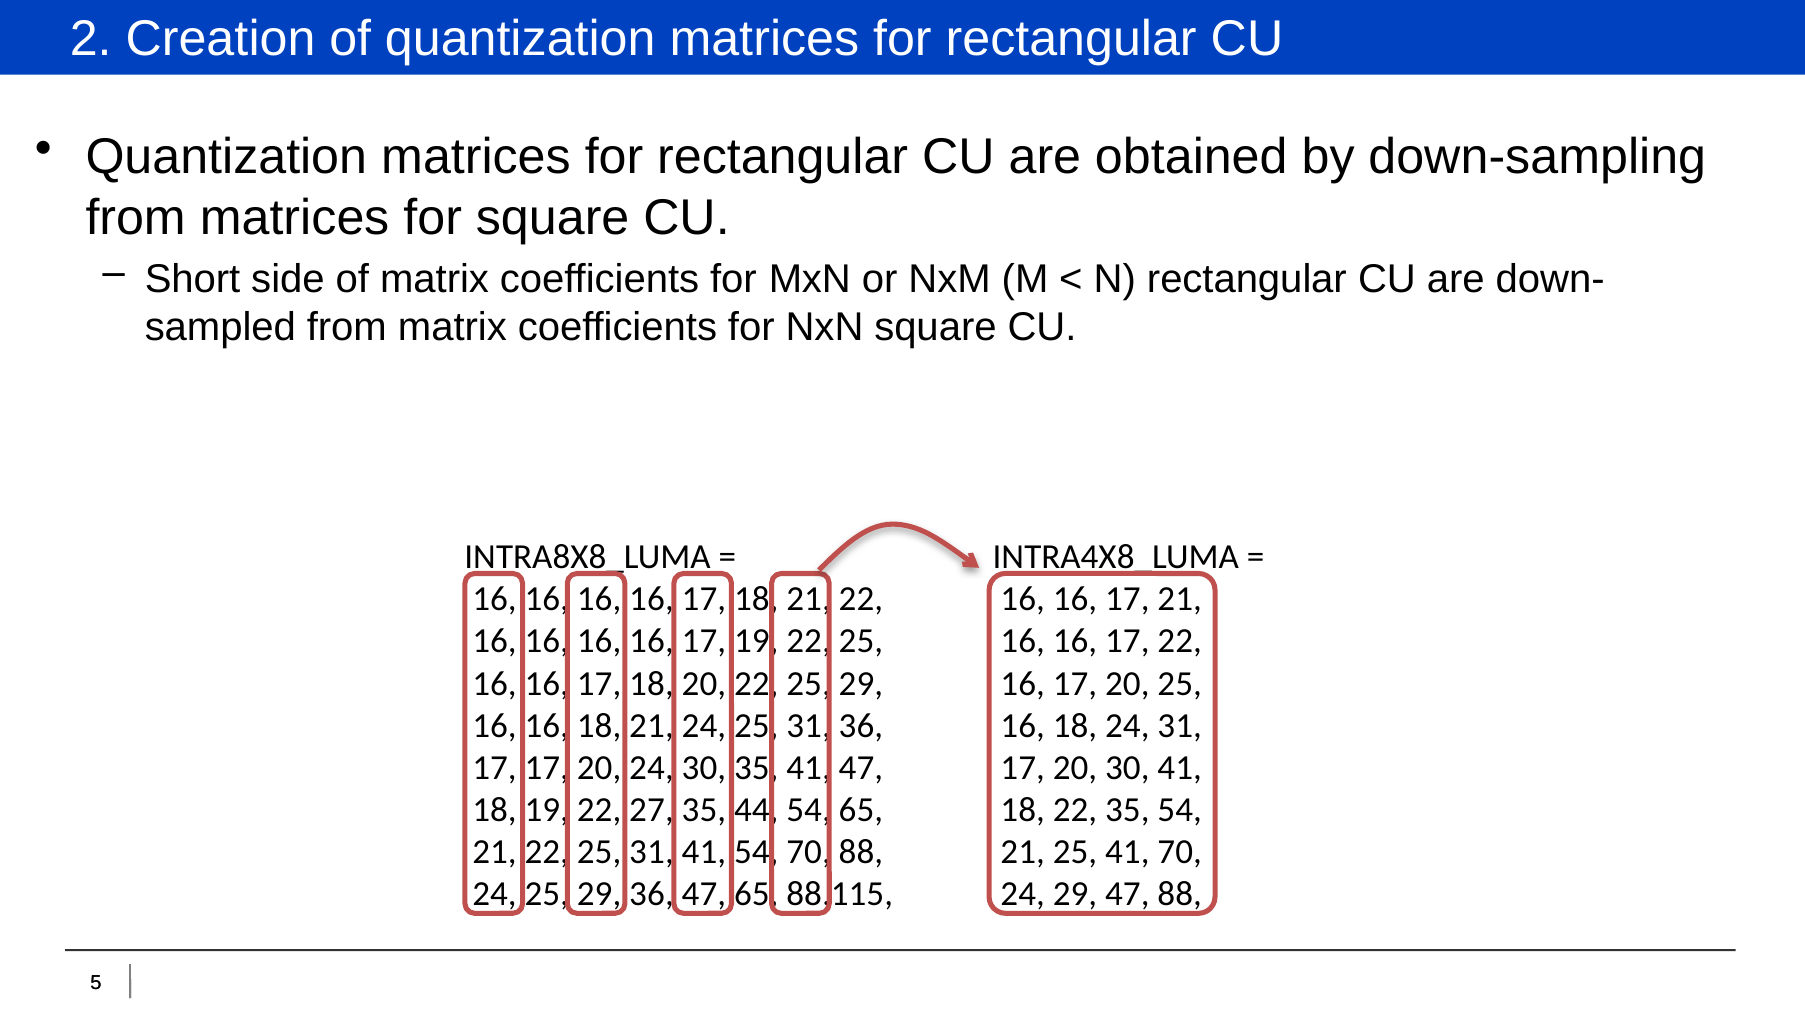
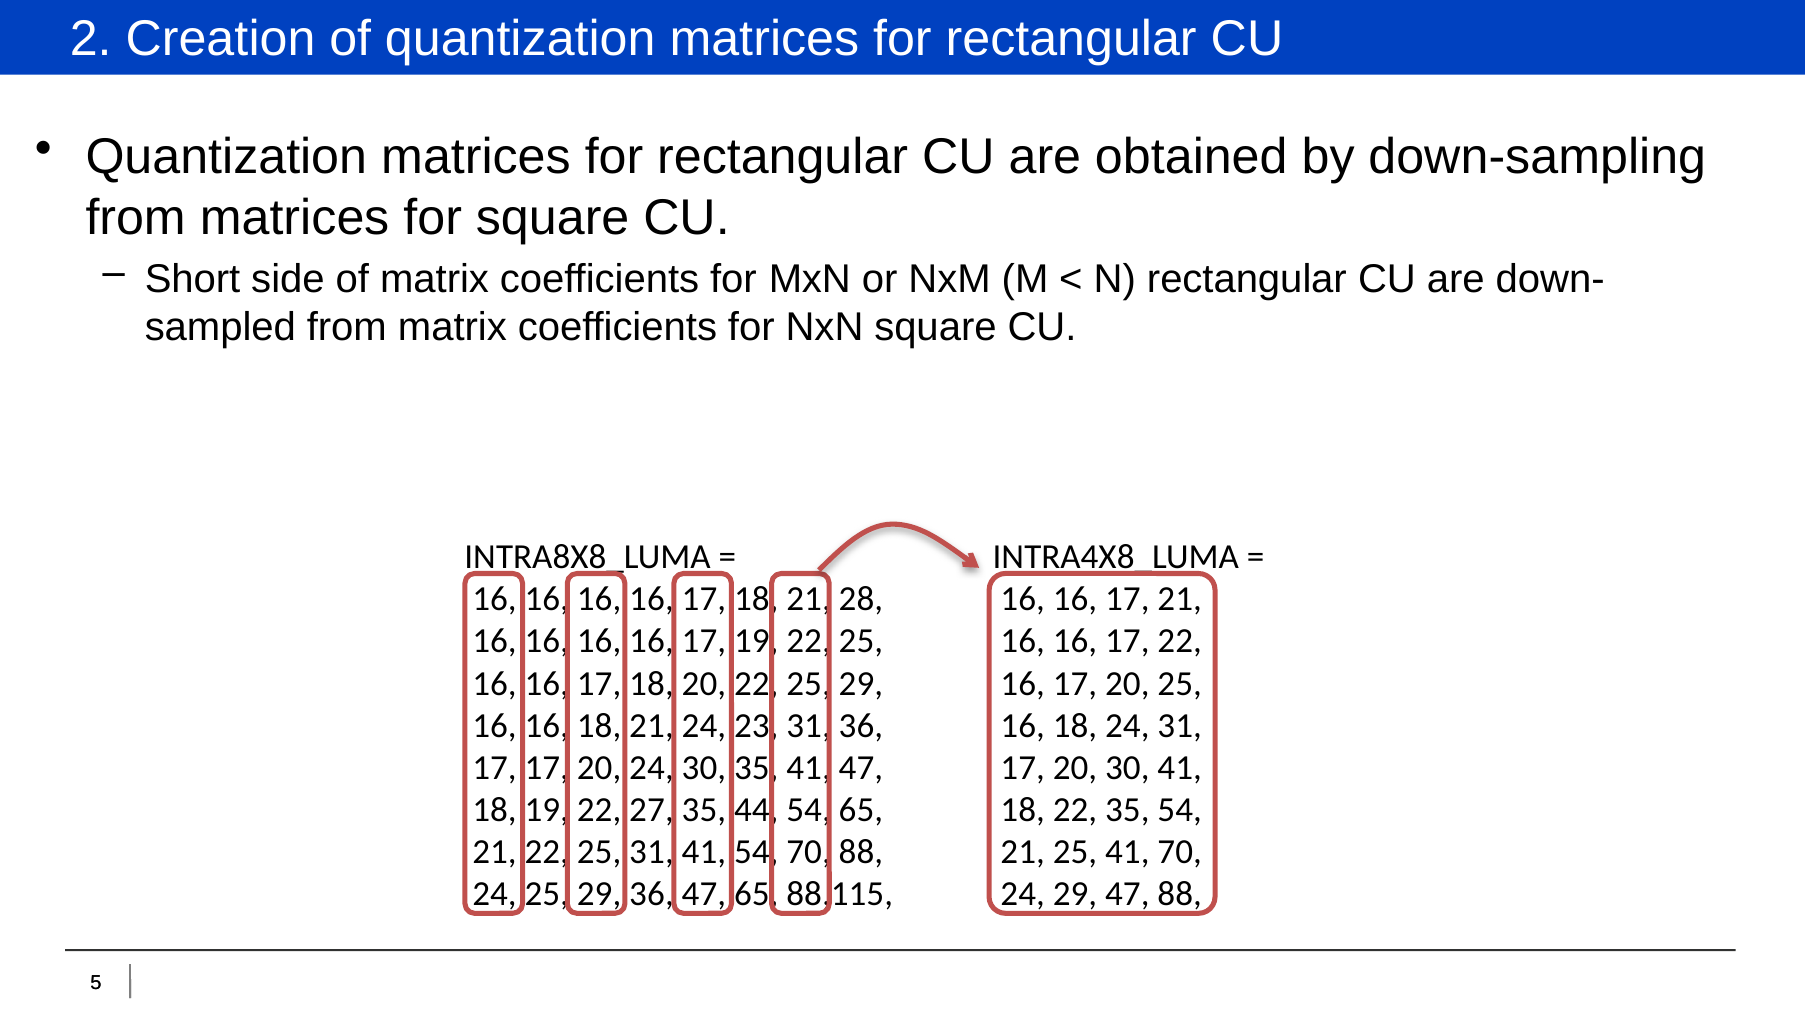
18 21 22: 22 -> 28 (861, 599)
21 24 25: 25 -> 23 (756, 725)
